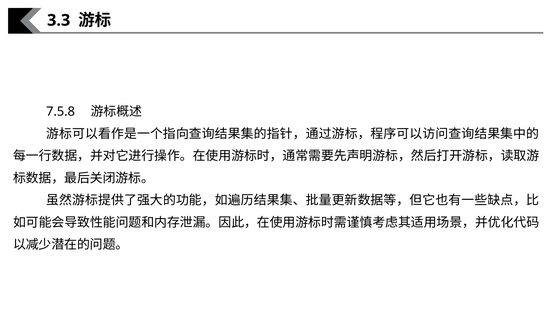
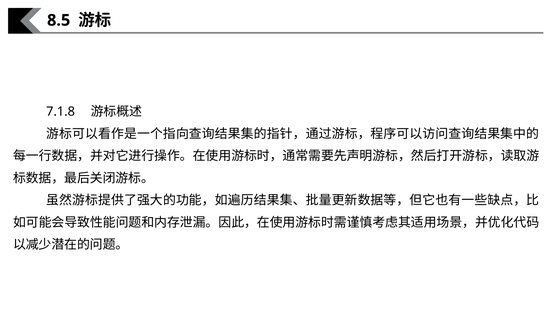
3.3: 3.3 -> 8.5 (59, 20)
7.5.8: 7.5.8 -> 7.1.8 (61, 112)
